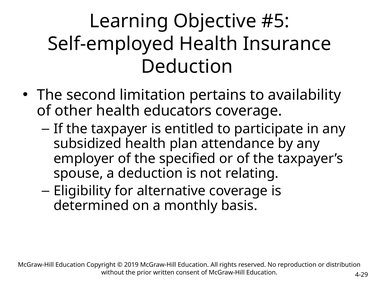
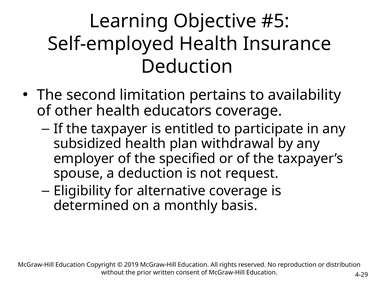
attendance: attendance -> withdrawal (238, 144)
relating: relating -> request (252, 173)
